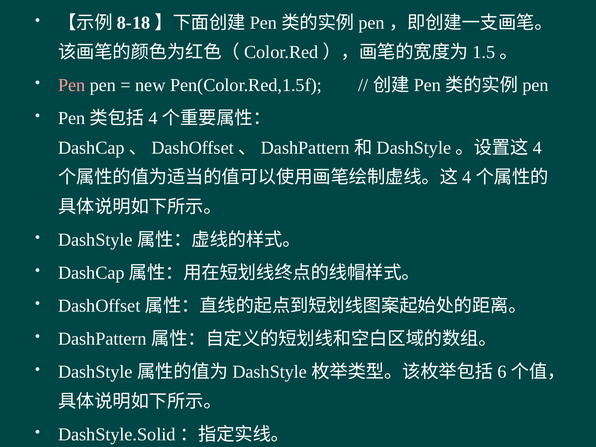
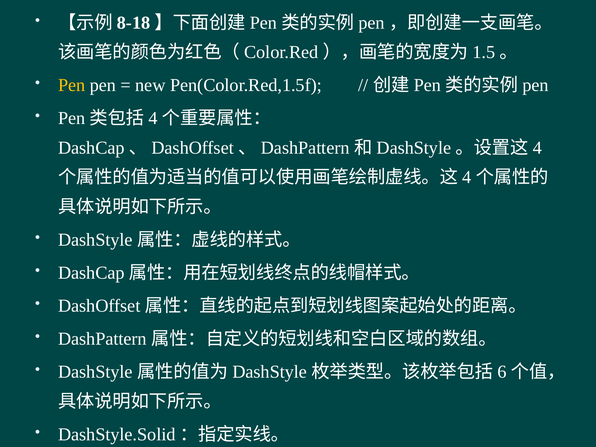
Pen colour: pink -> yellow (72, 85)
